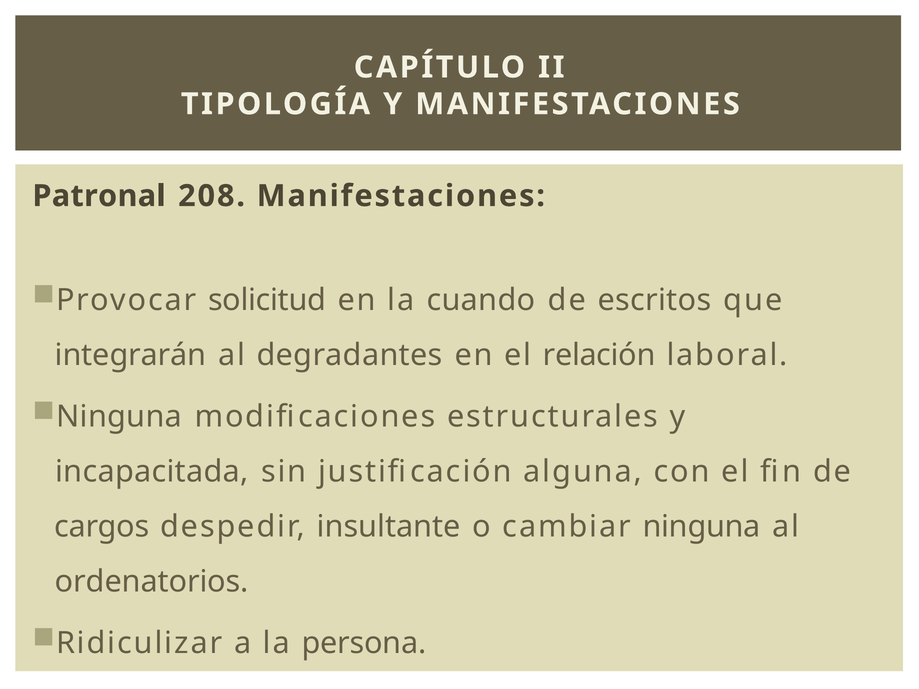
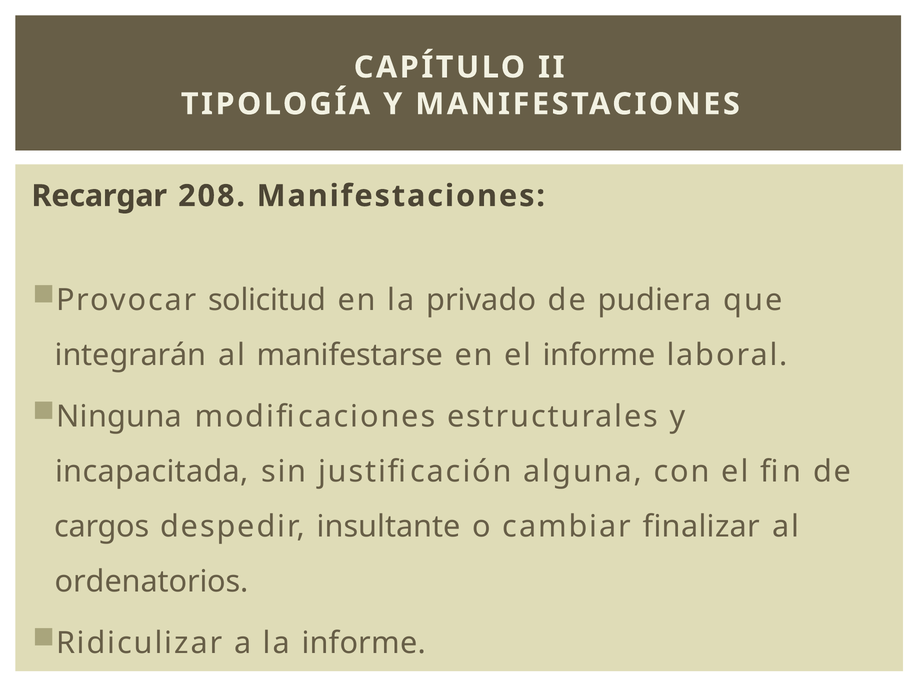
Patronal: Patronal -> Recargar (99, 196)
cuando: cuando -> privado (481, 300)
escritos: escritos -> pudiera (654, 300)
degradantes: degradantes -> manifestarse (350, 355)
el relación: relación -> informe (599, 355)
cambiar ninguna: ninguna -> finalizar (701, 527)
la persona: persona -> informe (364, 643)
